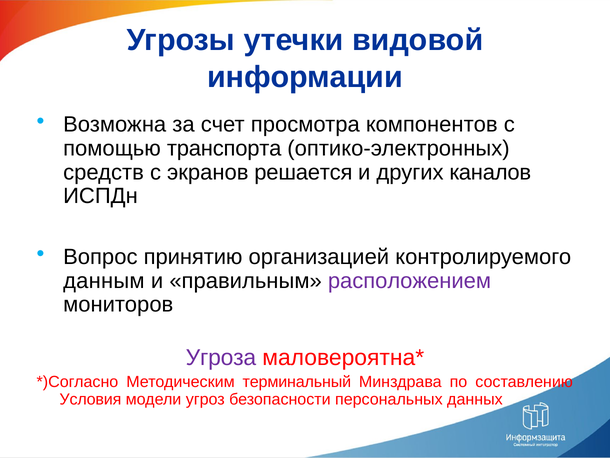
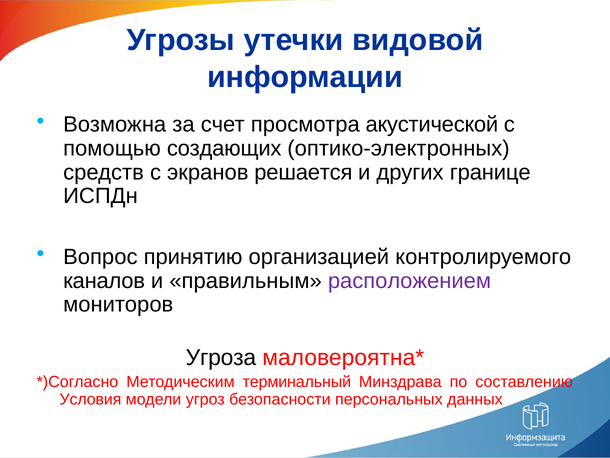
компонентов: компонентов -> акустической (432, 125)
транспорта: транспорта -> создающих (224, 148)
каналов: каналов -> границе (490, 172)
данным: данным -> каналов (104, 281)
Угроза colour: purple -> black (221, 357)
